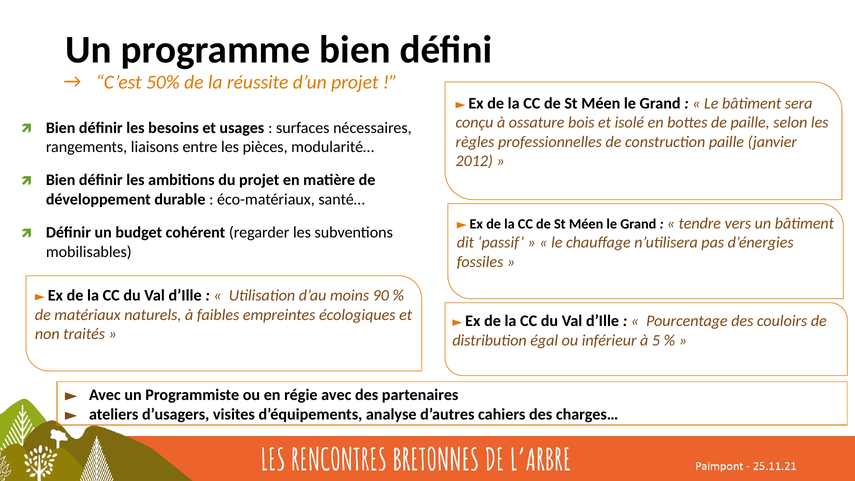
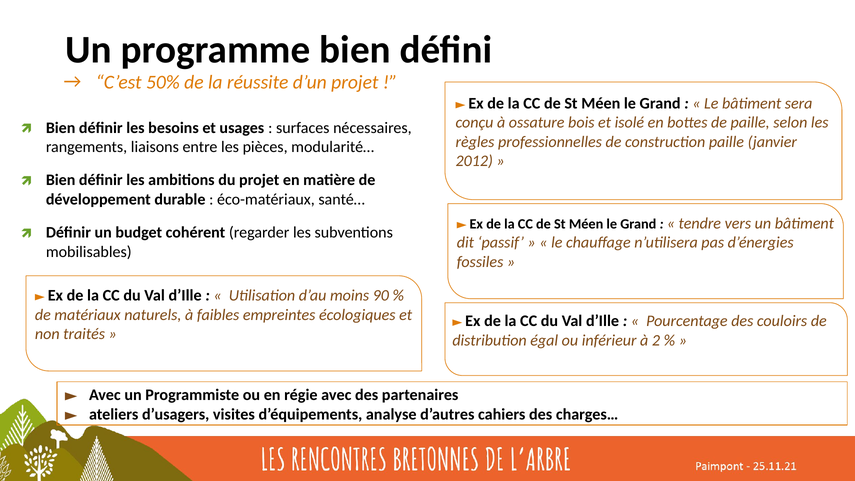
5: 5 -> 2 (656, 340)
